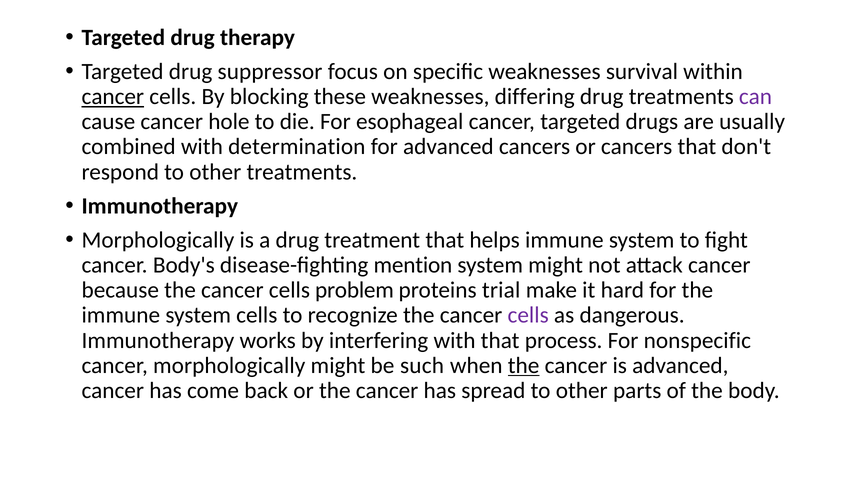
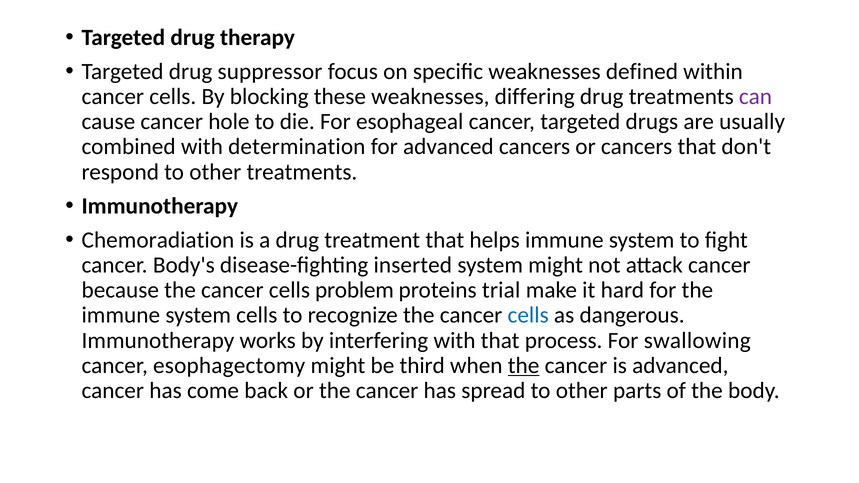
survival: survival -> defined (642, 71)
cancer underline: present -> none (113, 97)
Morphologically: Morphologically -> Chemoradiation (158, 240)
mention: mention -> inserted (413, 265)
cells colour: purple -> blue (528, 315)
nonspecific: nonspecific -> swallowing (697, 340)
cancer morphologically: morphologically -> esophagectomy (229, 366)
such: such -> third (422, 366)
